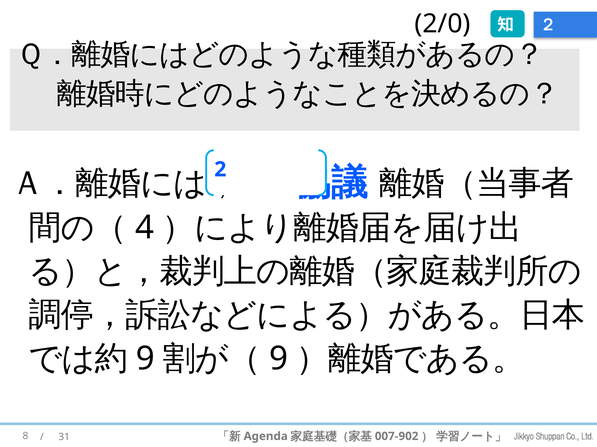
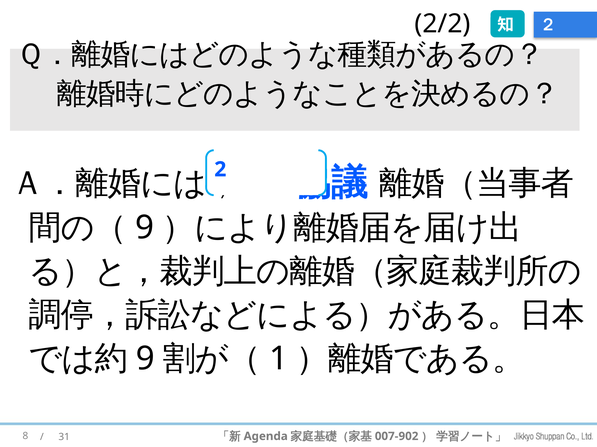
2/0: 2/0 -> 2/2 (443, 24)
4: 4 -> 9 (145, 228)
9: 9 -> 1 (279, 359)
